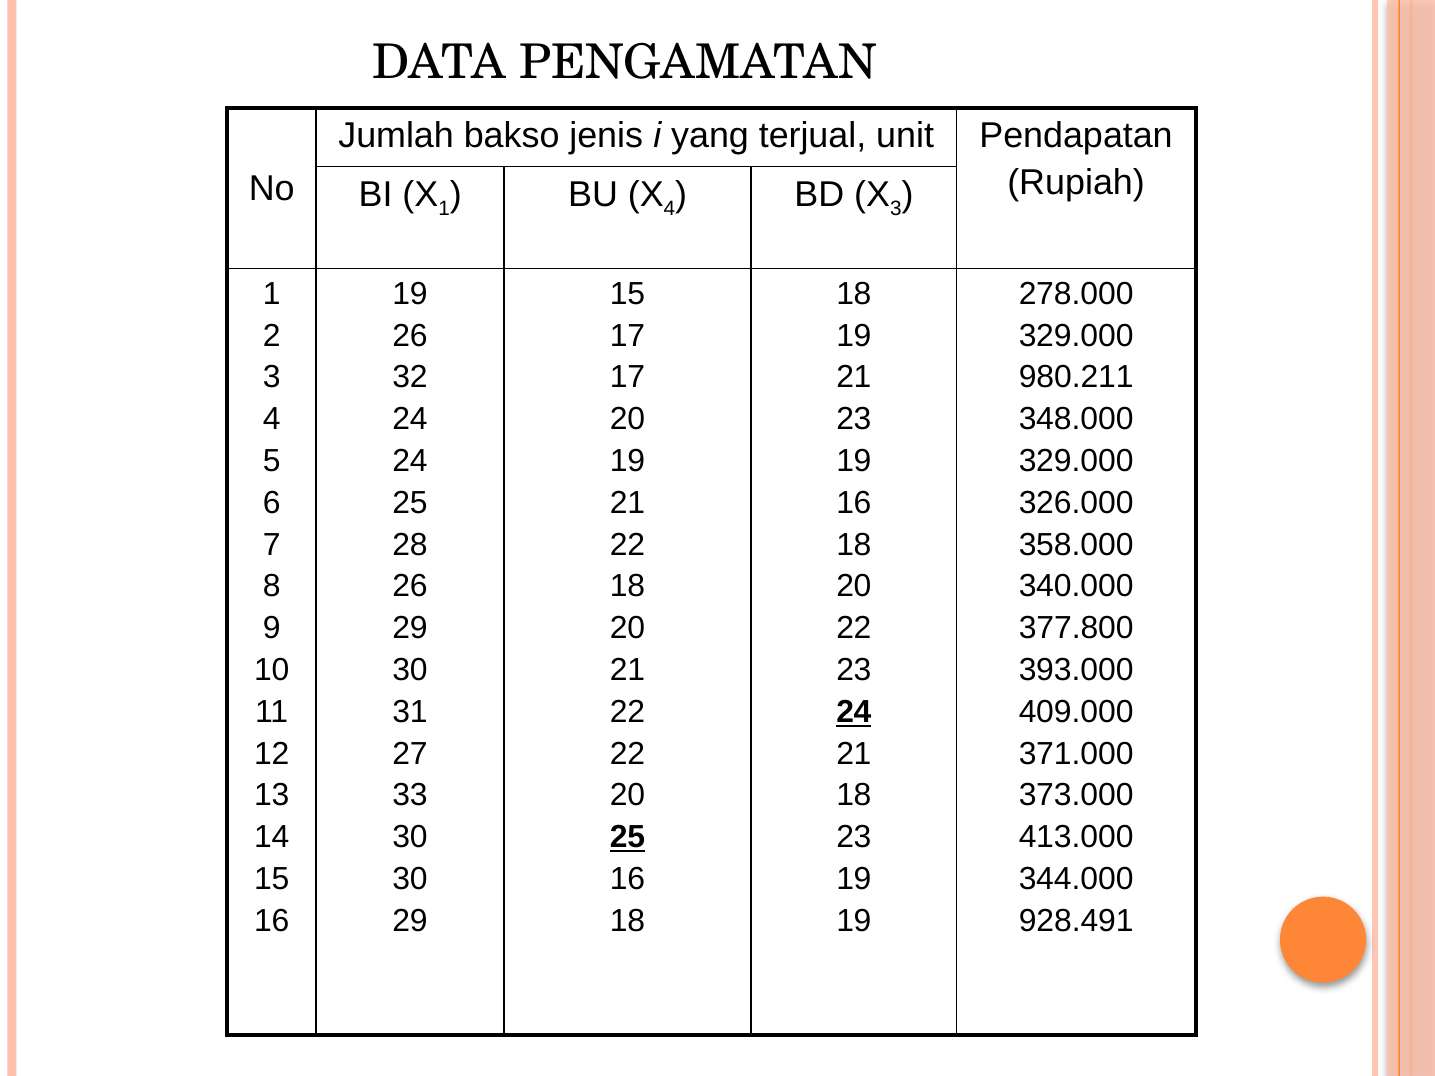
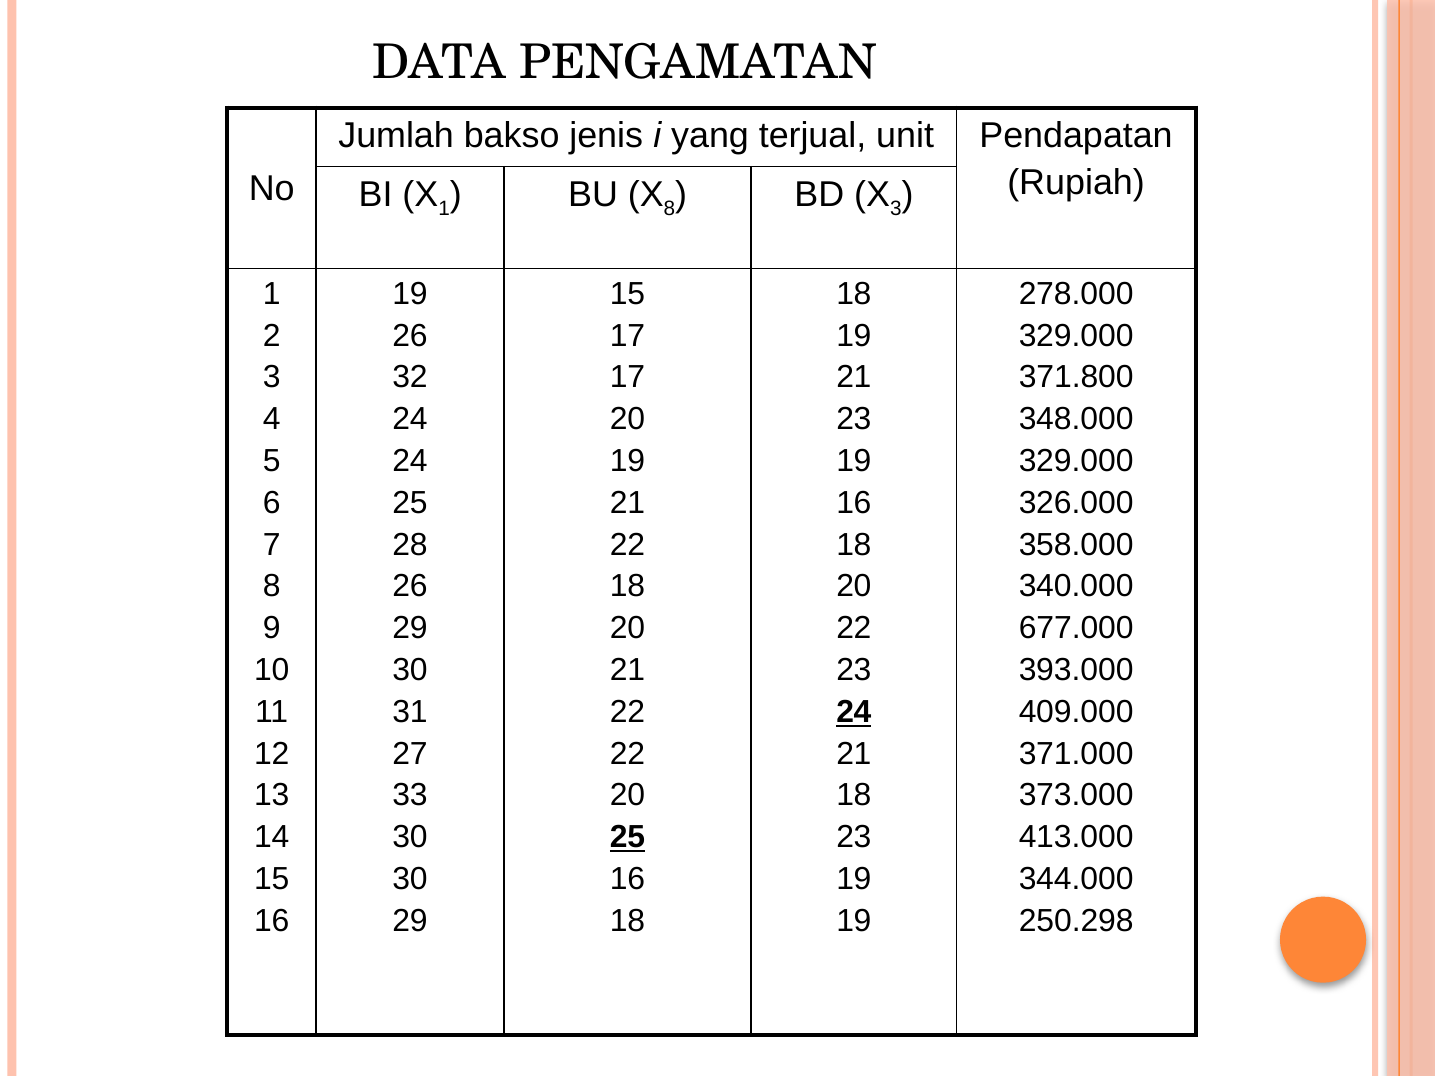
4: 4 -> 8 (670, 209)
980.211: 980.211 -> 371.800 (1076, 378)
377.800: 377.800 -> 677.000 (1076, 628)
928.491: 928.491 -> 250.298 (1076, 921)
